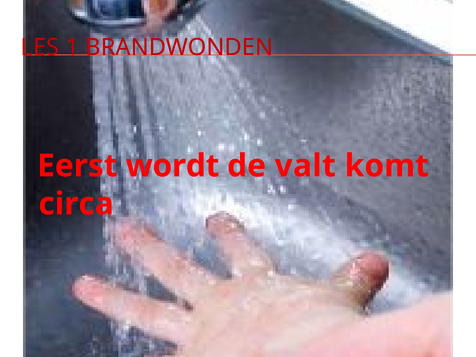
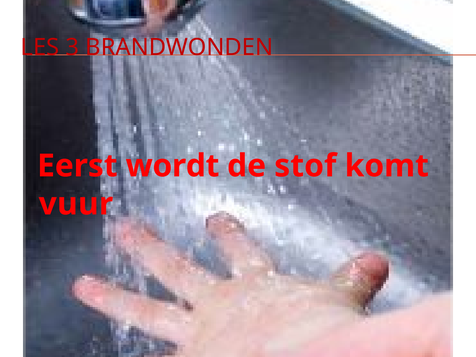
1: 1 -> 3 (72, 47)
valt: valt -> stof (305, 166)
circa: circa -> vuur (76, 204)
